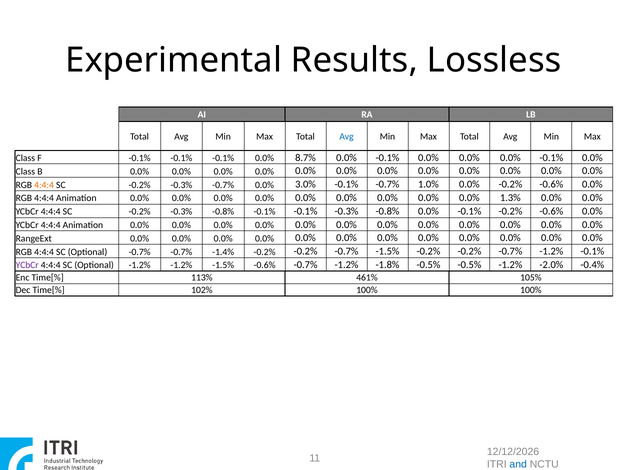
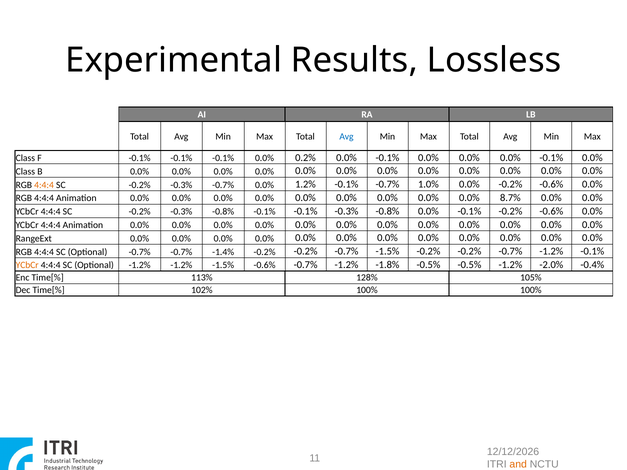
8.7%: 8.7% -> 0.2% (305, 158)
3.0%: 3.0% -> 1.2% (305, 185)
1.3%: 1.3% -> 8.7% (510, 198)
YCbCr colour: purple -> orange (27, 265)
461%: 461% -> 128% (367, 278)
and colour: blue -> orange (518, 465)
